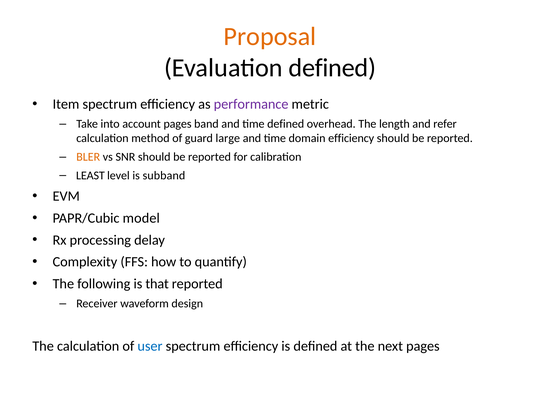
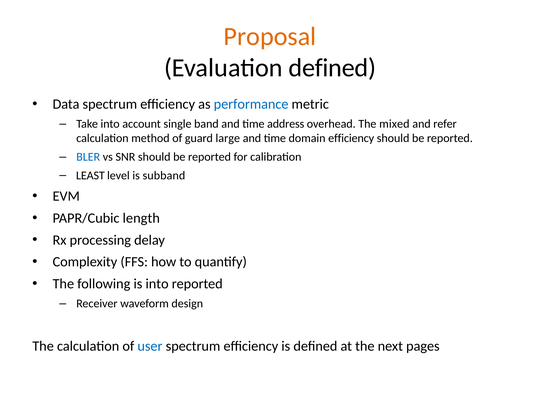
Item: Item -> Data (66, 104)
performance colour: purple -> blue (251, 104)
account pages: pages -> single (177, 124)
time defined: defined -> address (286, 124)
length: length -> mixed (394, 124)
BLER colour: orange -> blue (88, 157)
model: model -> length (141, 218)
is that: that -> into (157, 284)
